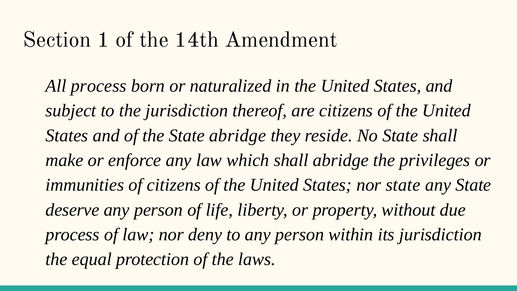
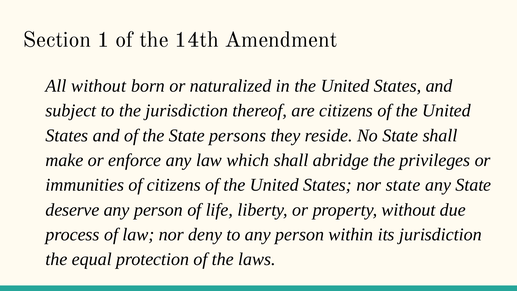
All process: process -> without (99, 86)
State abridge: abridge -> persons (238, 135)
